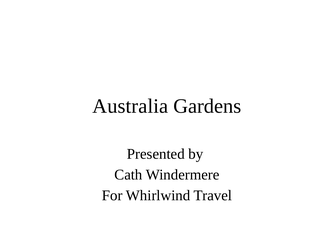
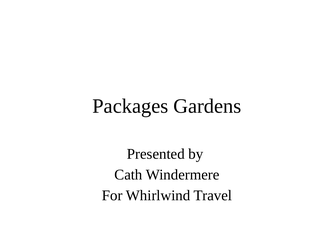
Australia: Australia -> Packages (130, 106)
